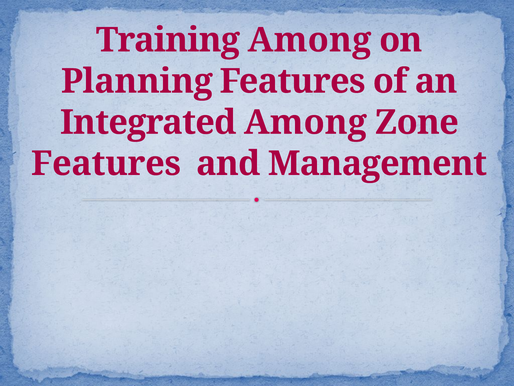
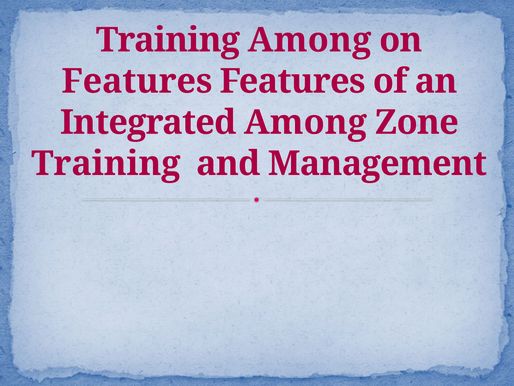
Planning: Planning -> Features (137, 81)
Features: Features -> Training (106, 163)
